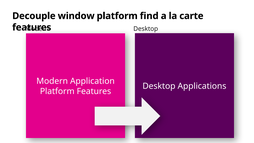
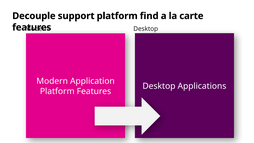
window: window -> support (76, 16)
